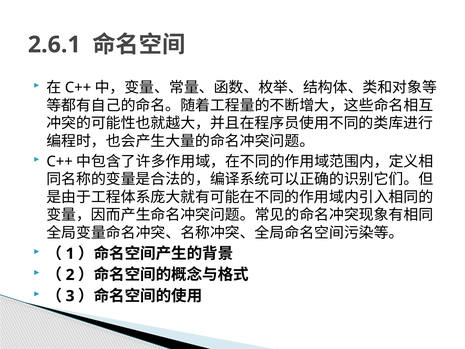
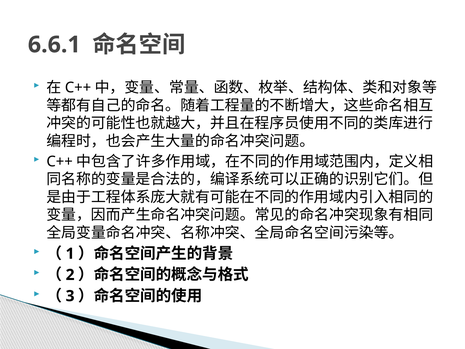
2.6.1: 2.6.1 -> 6.6.1 (54, 45)
